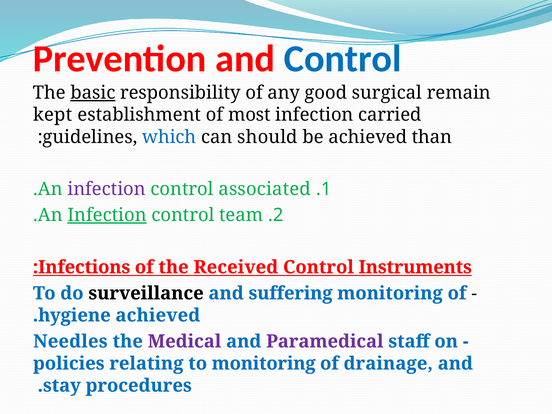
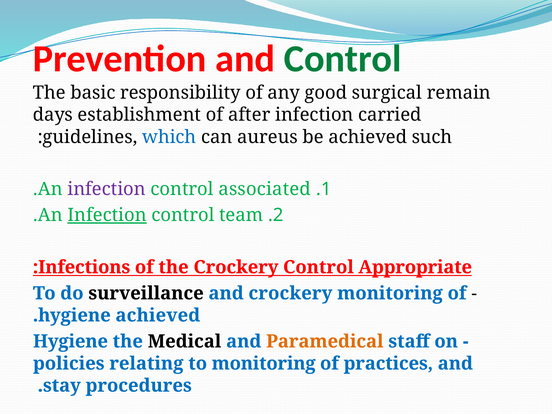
Control colour: blue -> green (343, 59)
basic underline: present -> none (93, 93)
kept: kept -> days (53, 115)
most: most -> after (249, 115)
should: should -> aureus (268, 137)
than: than -> such (432, 137)
the Received: Received -> Crockery (236, 267)
Instruments: Instruments -> Appropriate (415, 267)
and suffering: suffering -> crockery (290, 293)
Needles: Needles -> Hygiene (70, 341)
Medical colour: purple -> black (184, 341)
Paramedical colour: purple -> orange (325, 341)
drainage: drainage -> practices (388, 364)
